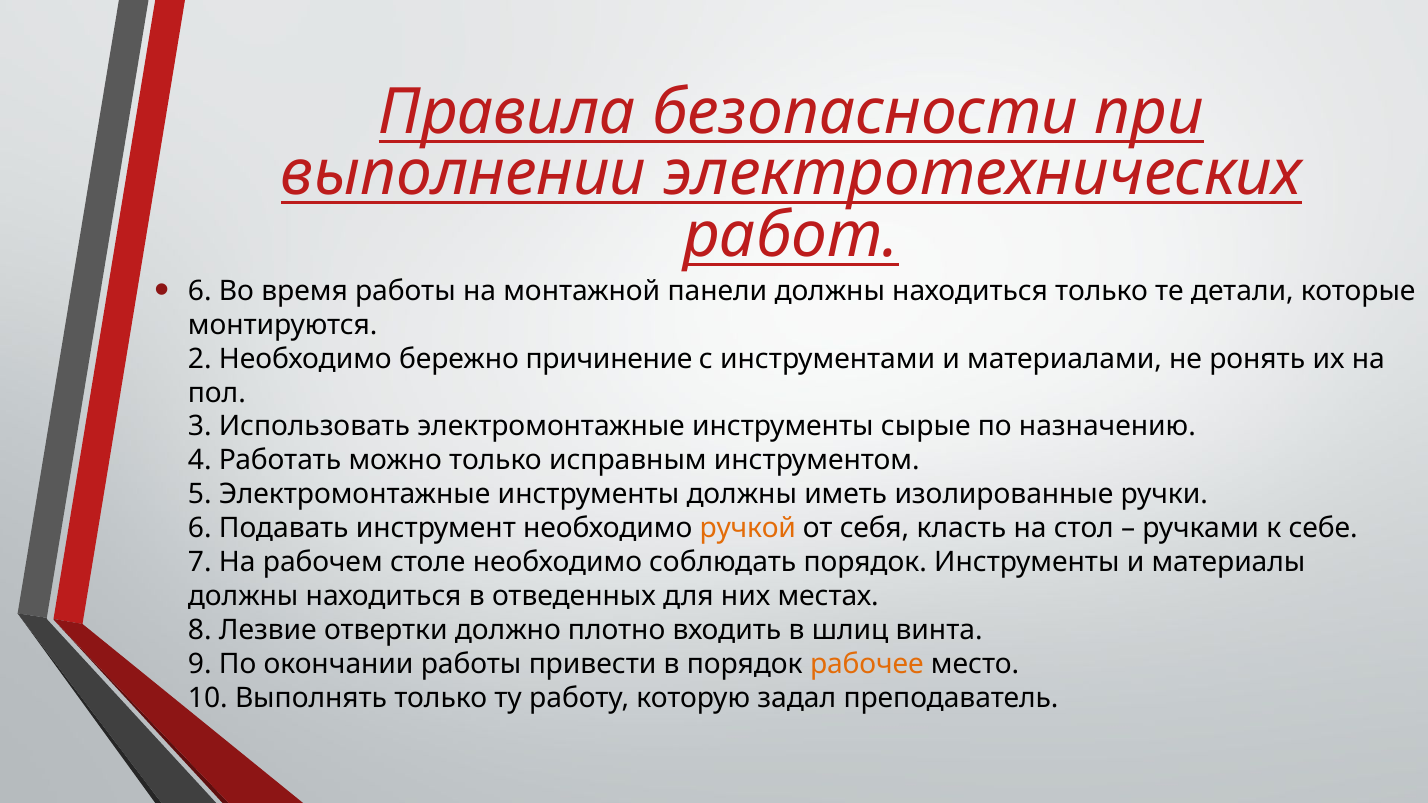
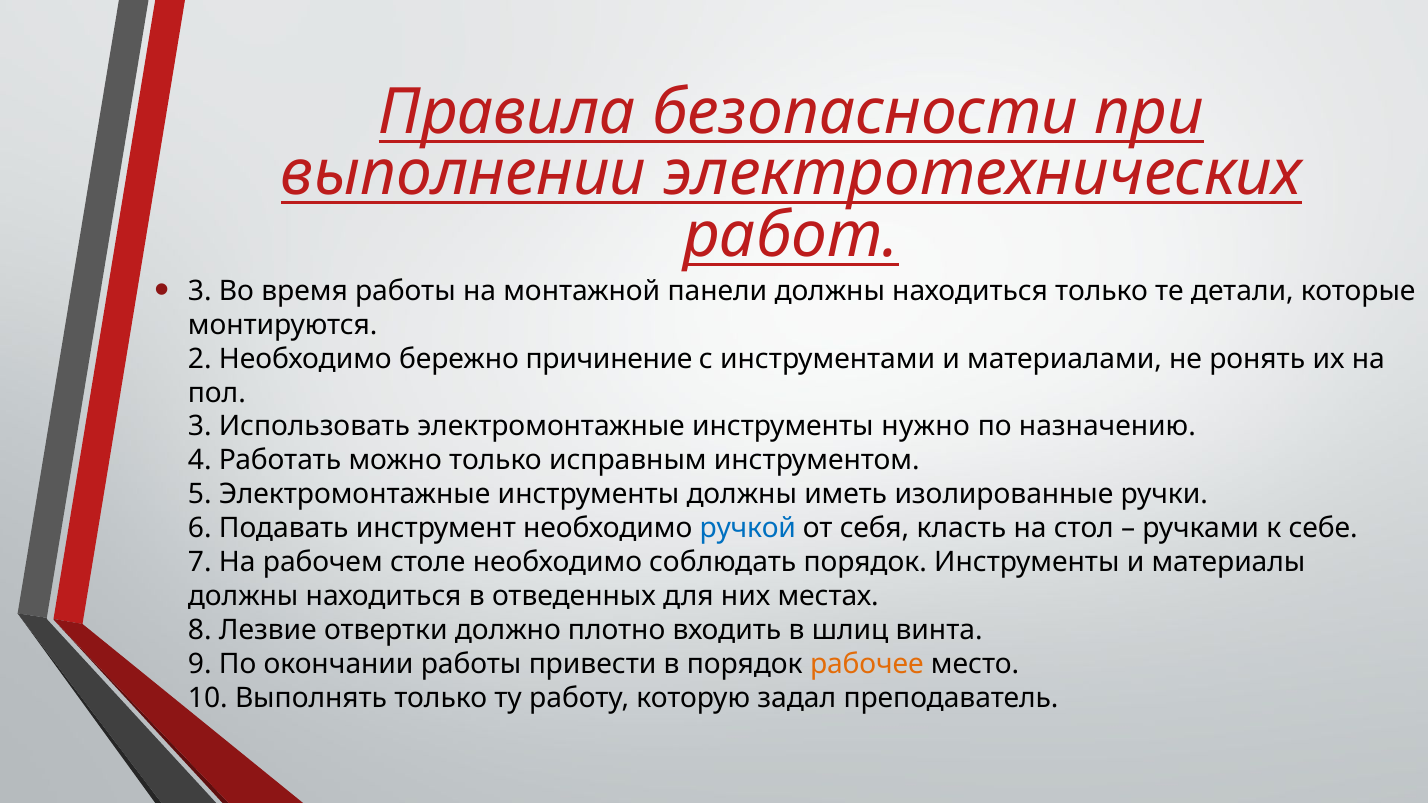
6: 6 -> 3 (200, 291)
сырые: сырые -> нужно (926, 427)
ручкой colour: orange -> blue (748, 528)
